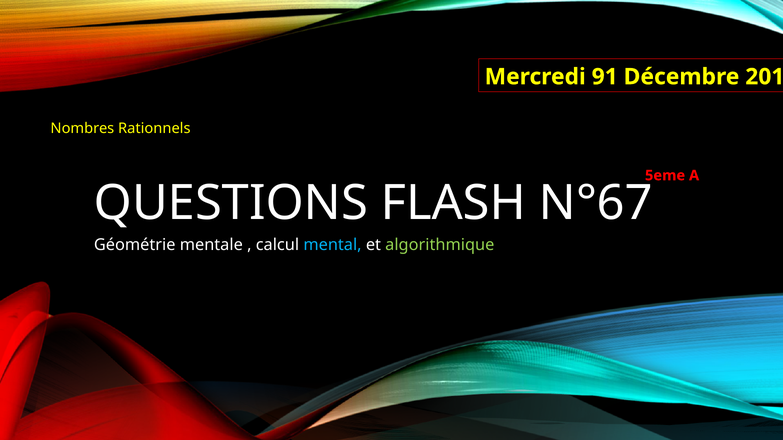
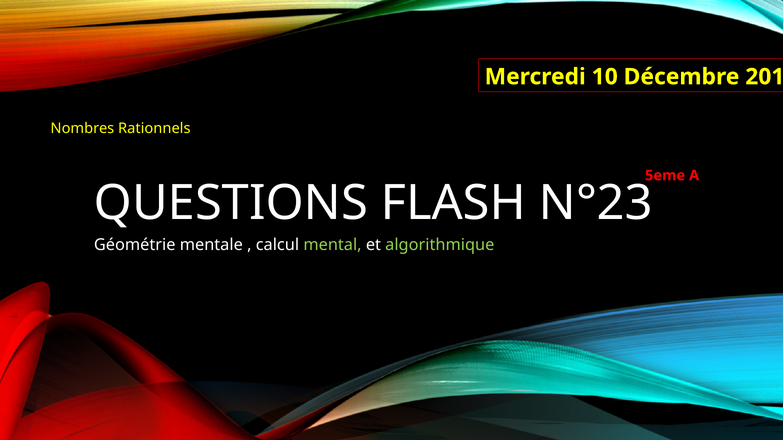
91: 91 -> 10 (605, 77)
N°67: N°67 -> N°23 (596, 203)
mental colour: light blue -> light green (333, 245)
